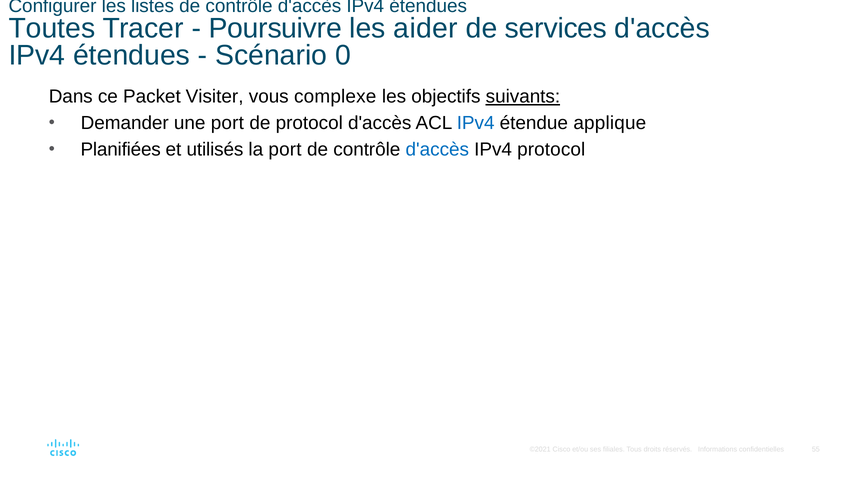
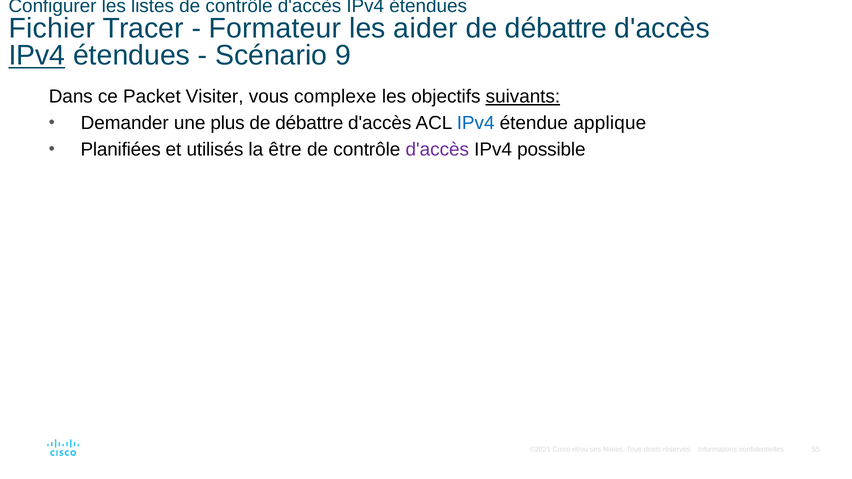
Toutes: Toutes -> Fichier (52, 28)
Poursuivre: Poursuivre -> Formateur (275, 28)
services: services -> débattre (556, 28)
IPv4 underline: none -> present (37, 56)
0: 0 -> 9 (343, 56)
une port: port -> plus (228, 123)
protocol: protocol -> débattre (309, 123)
la port: port -> être (285, 150)
d'accès colour: blue -> purple (437, 150)
IPv4 protocol: protocol -> possible (551, 150)
